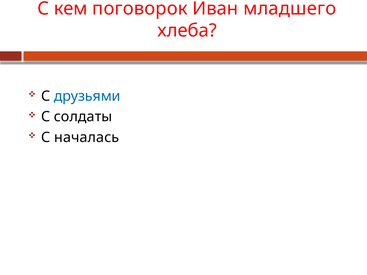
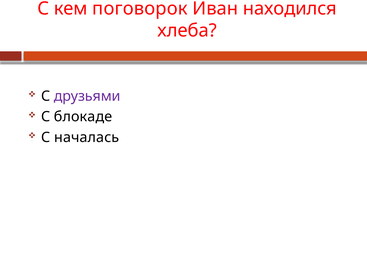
младшего: младшего -> находился (290, 8)
друзьями colour: blue -> purple (87, 96)
солдаты: солдаты -> блокаде (83, 117)
